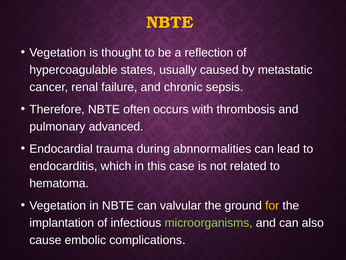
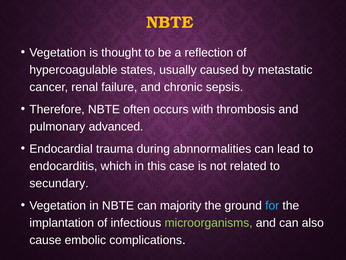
hematoma: hematoma -> secundary (59, 183)
valvular: valvular -> majority (181, 205)
for colour: yellow -> light blue (272, 205)
